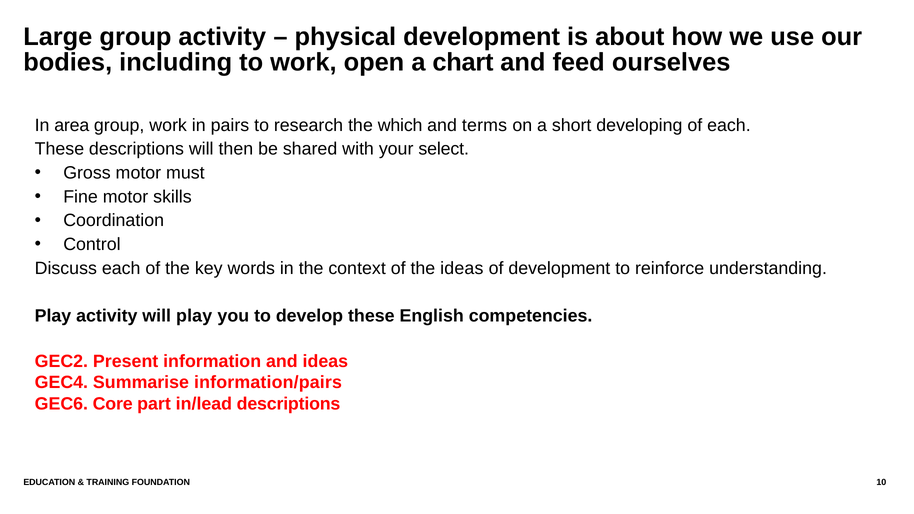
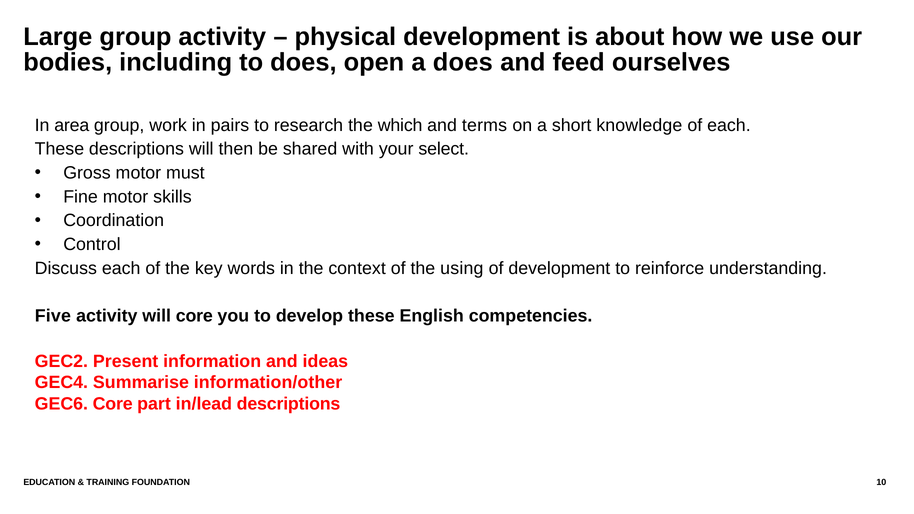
to work: work -> does (303, 62)
a chart: chart -> does (463, 62)
developing: developing -> knowledge (639, 125)
the ideas: ideas -> using (462, 268)
Play: Play -> Five (53, 316)
will play: play -> core (194, 316)
information/pairs: information/pairs -> information/other (268, 383)
